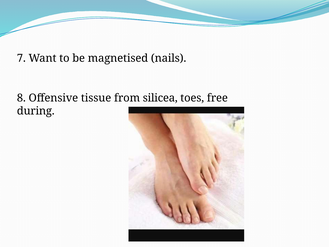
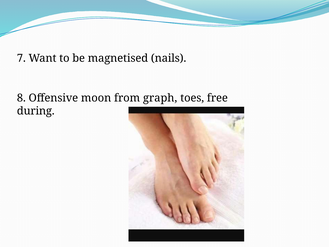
tissue: tissue -> moon (96, 98)
silicea: silicea -> graph (160, 98)
